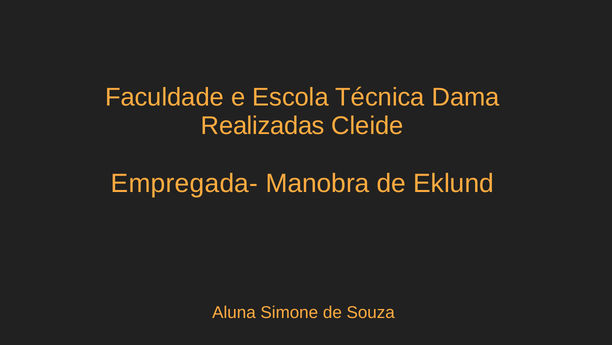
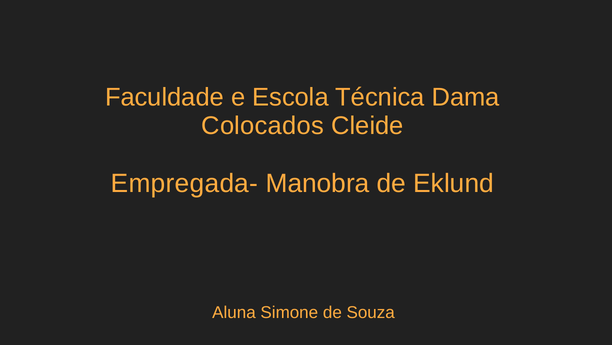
Realizadas: Realizadas -> Colocados (263, 126)
